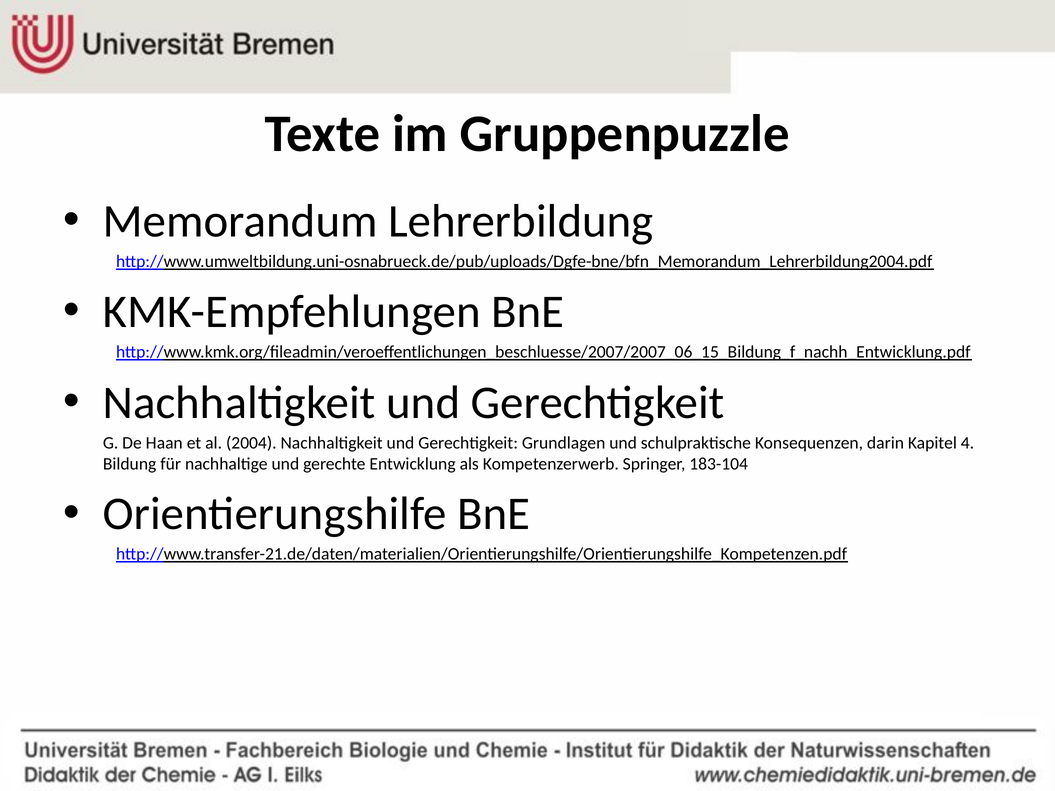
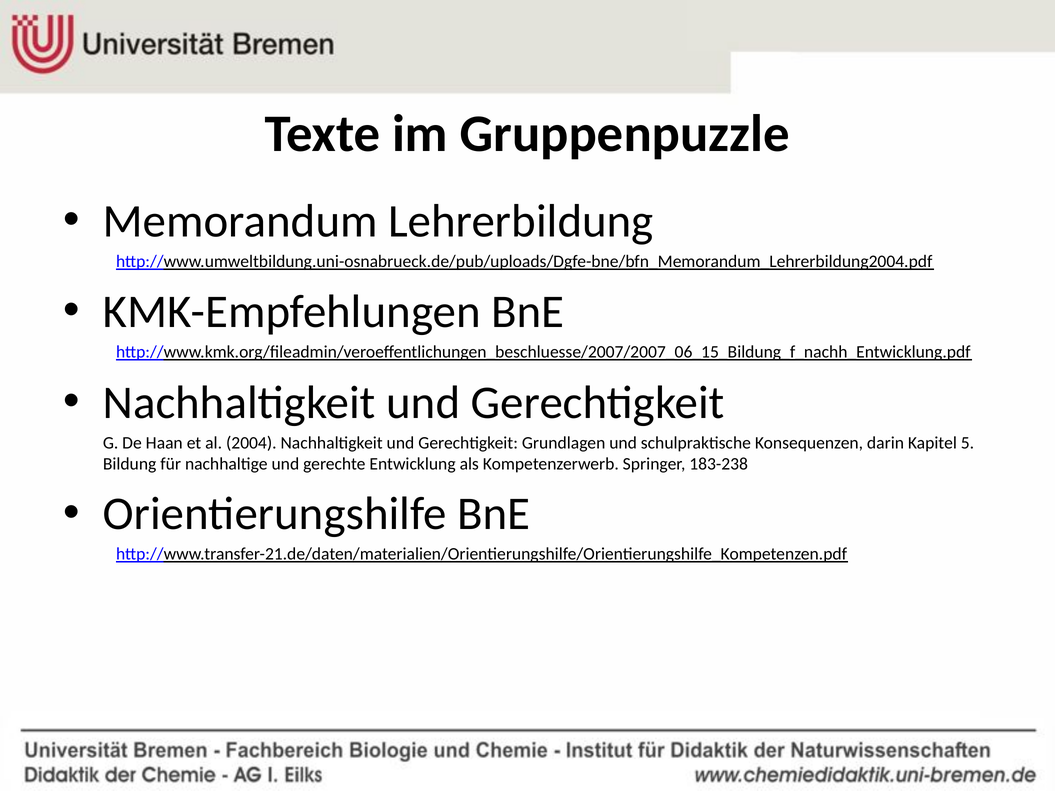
4: 4 -> 5 (967, 443)
183-104: 183-104 -> 183-238 (719, 464)
